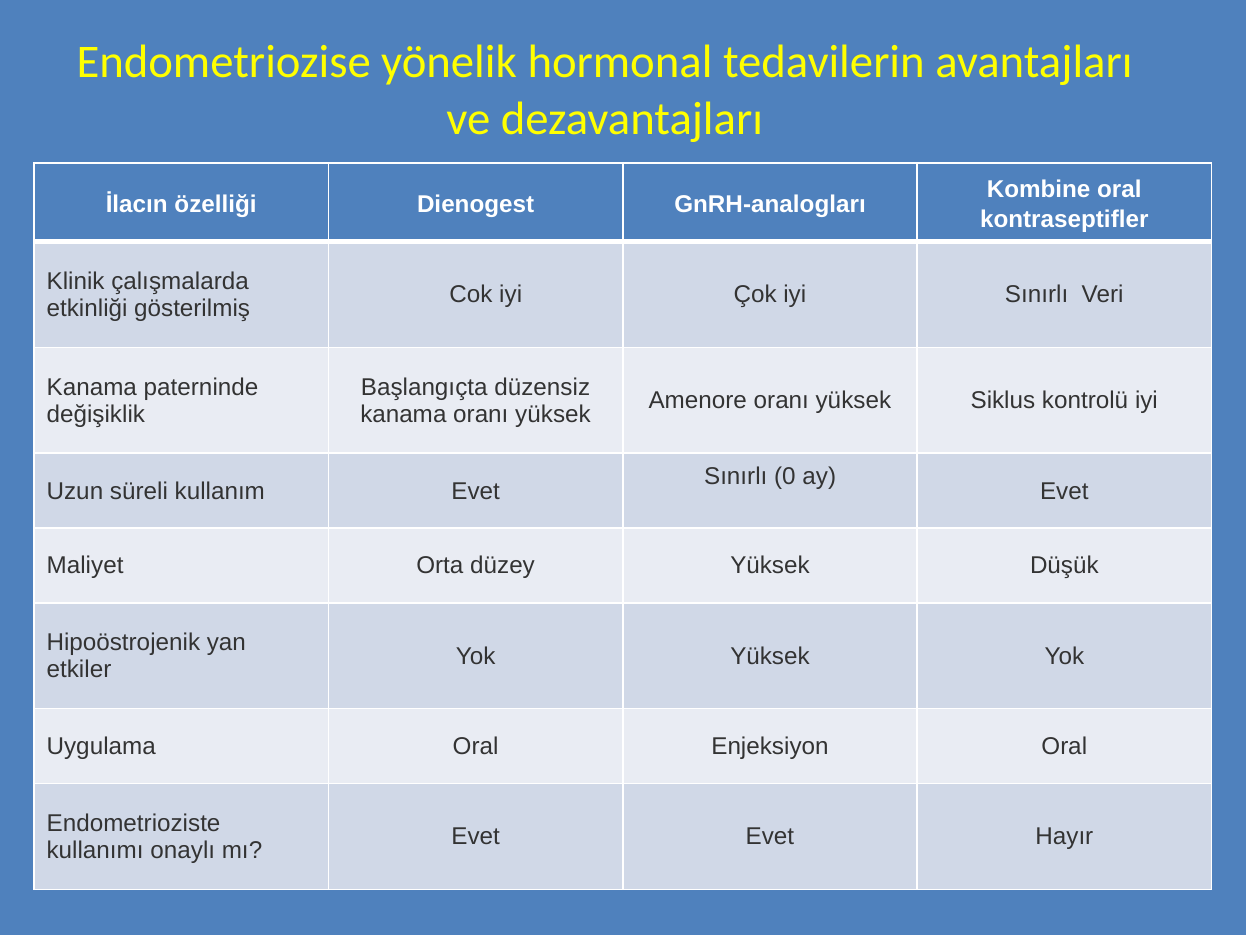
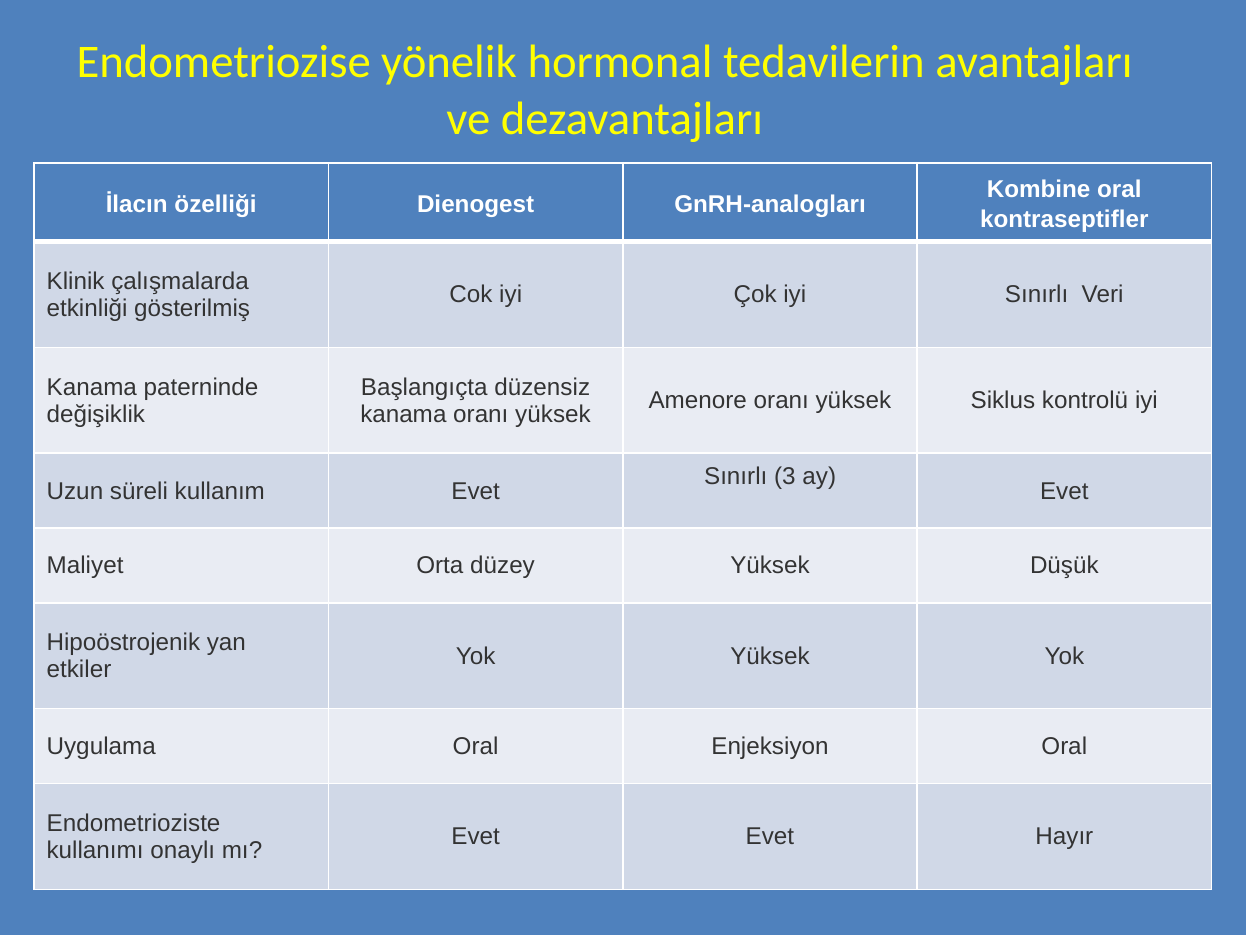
0: 0 -> 3 (785, 476)
